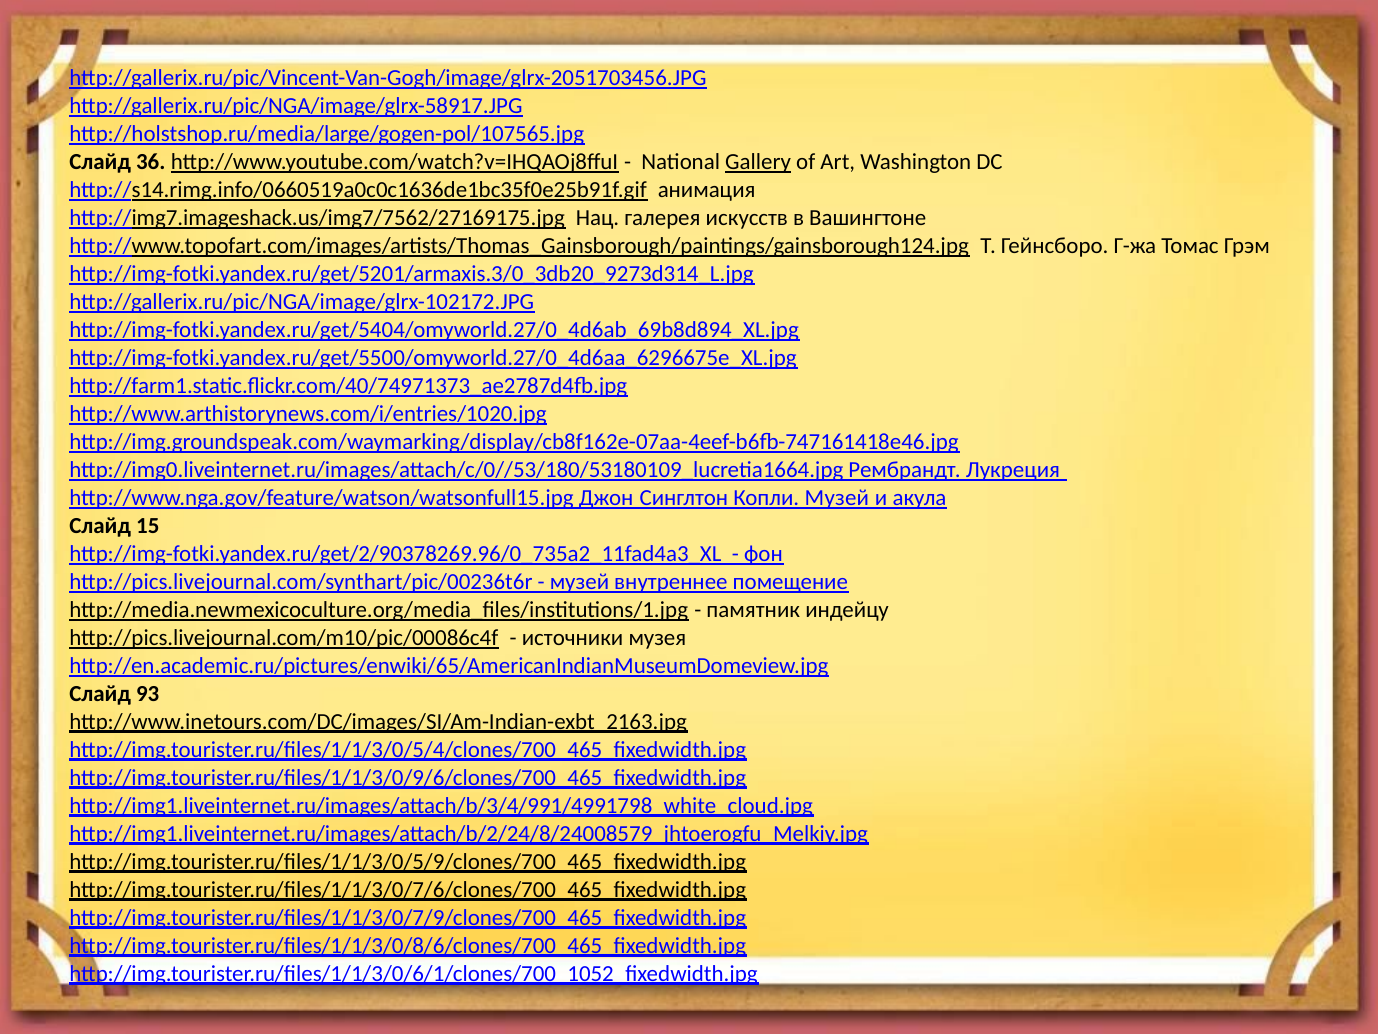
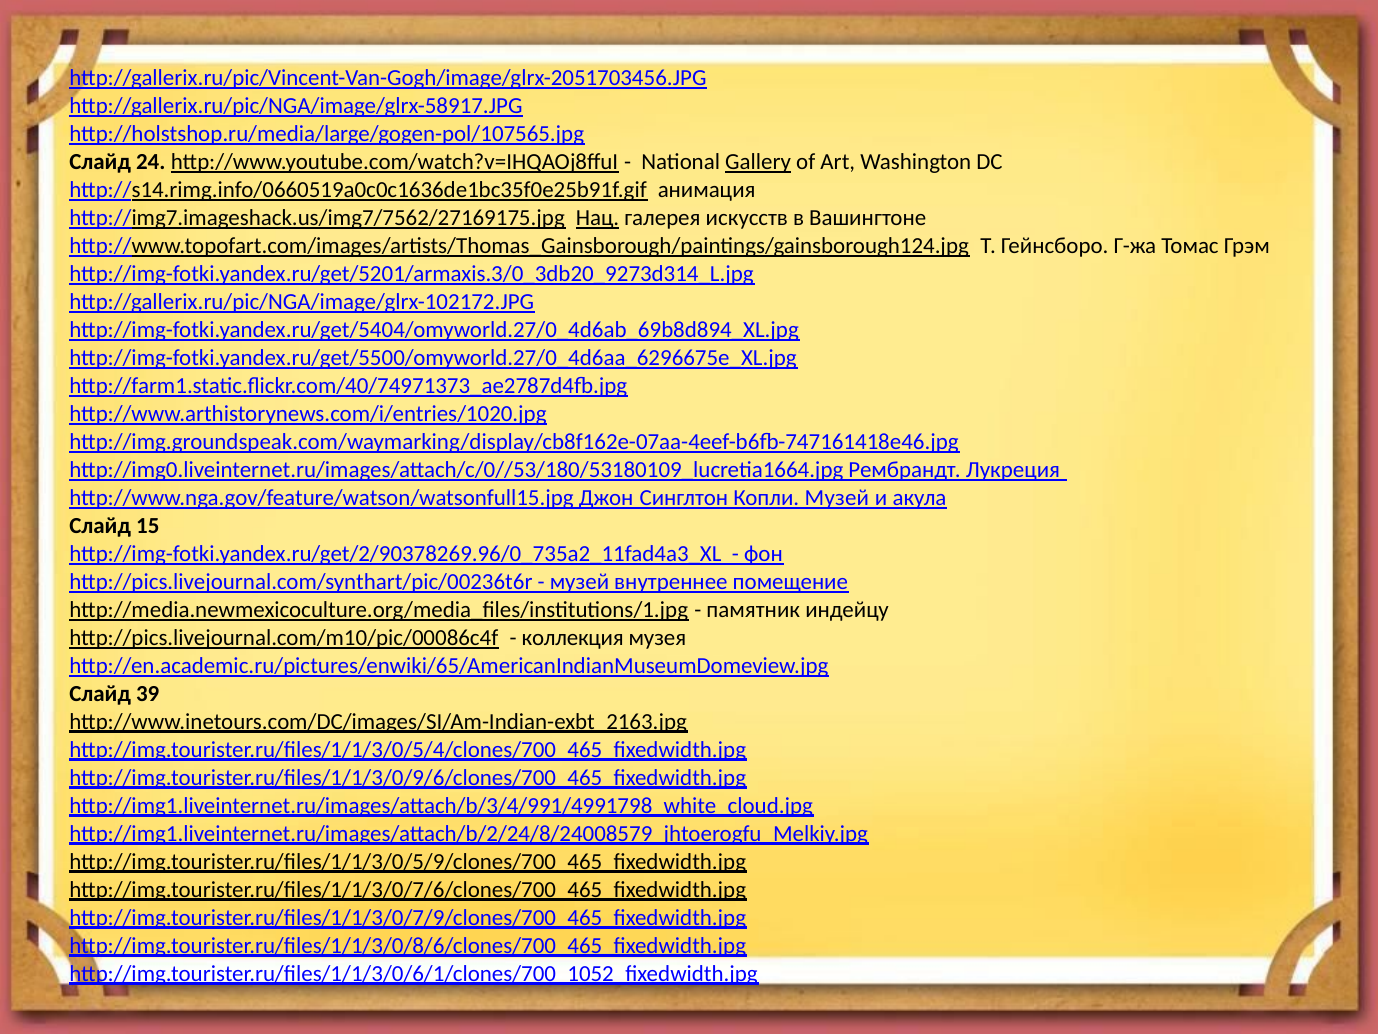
36: 36 -> 24 (151, 162)
Нац underline: none -> present (597, 218)
источники: источники -> коллекция (573, 638)
93: 93 -> 39 (148, 694)
